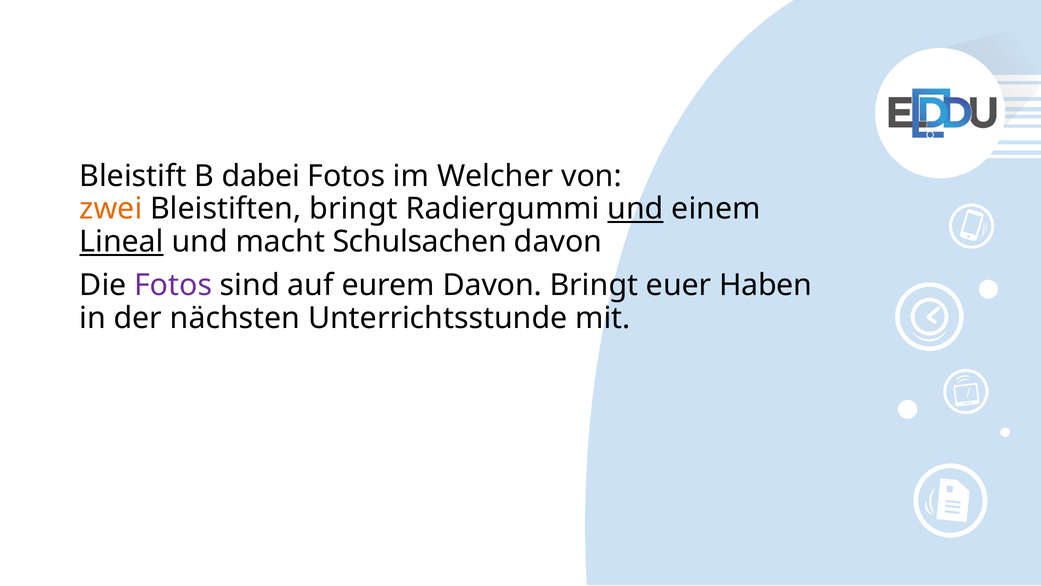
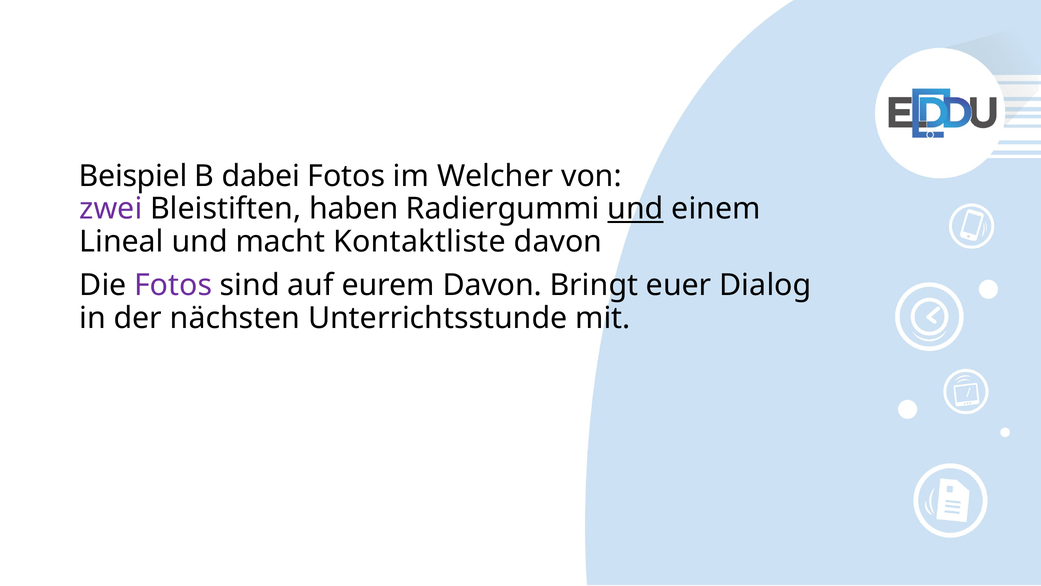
Bleistift: Bleistift -> Beispiel (133, 176)
zwei colour: orange -> purple (111, 209)
Bleistiften bringt: bringt -> haben (354, 209)
Lineal underline: present -> none (122, 242)
Schulsachen: Schulsachen -> Kontaktliste (419, 242)
Haben: Haben -> Dialog (765, 285)
